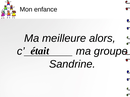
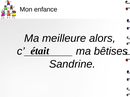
groupe: groupe -> bêtises (111, 51)
